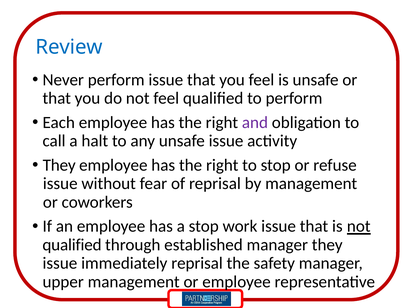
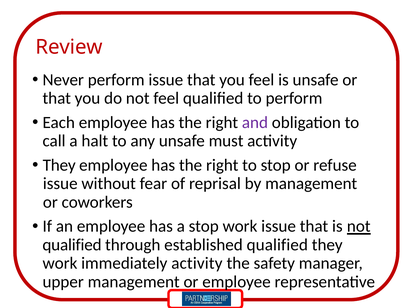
Review colour: blue -> red (69, 47)
unsafe issue: issue -> must (226, 141)
established manager: manager -> qualified (277, 244)
issue: issue -> work (60, 263)
immediately reprisal: reprisal -> activity (197, 263)
